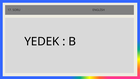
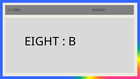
YEDEK: YEDEK -> EIGHT (42, 41)
